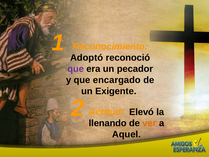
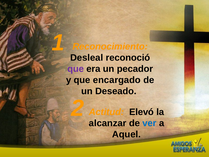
Adoptó: Adoptó -> Desleal (87, 58)
Exigente: Exigente -> Deseado (116, 91)
llenando: llenando -> alcanzar (108, 123)
ver colour: orange -> blue (149, 123)
